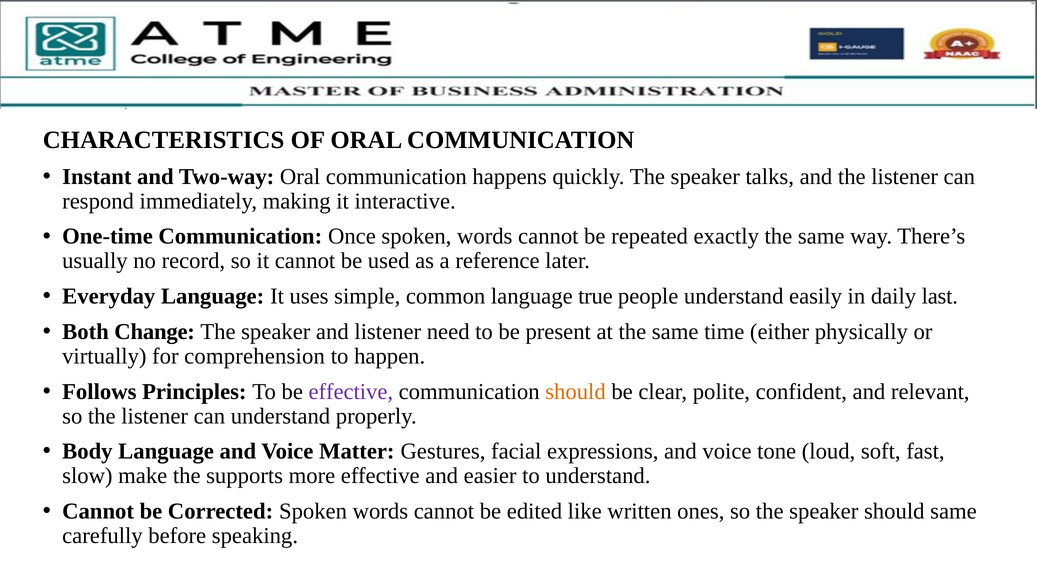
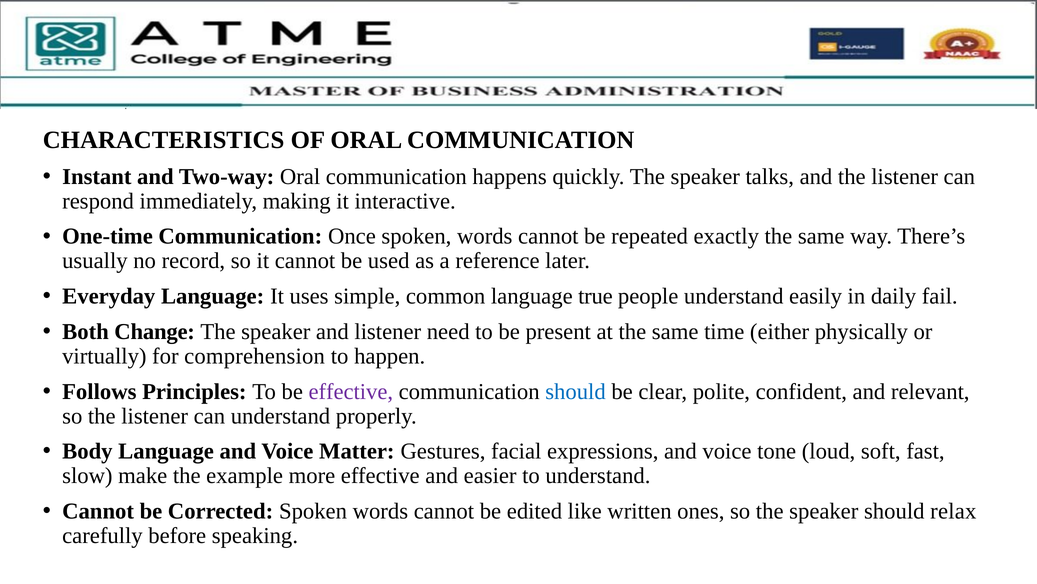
last: last -> fail (940, 296)
should colour: orange -> blue (576, 391)
supports: supports -> example (245, 475)
should same: same -> relax (953, 511)
